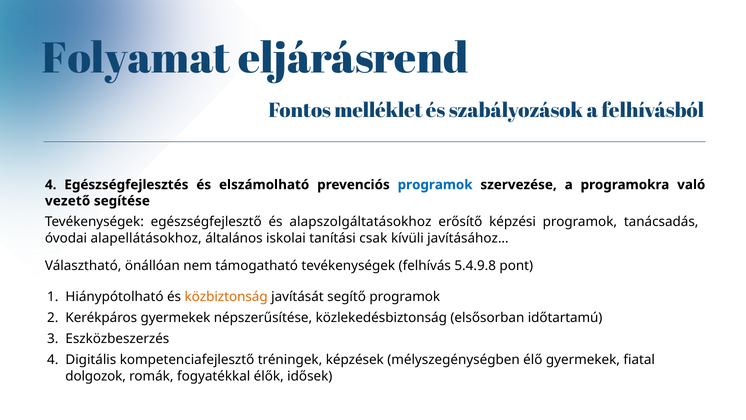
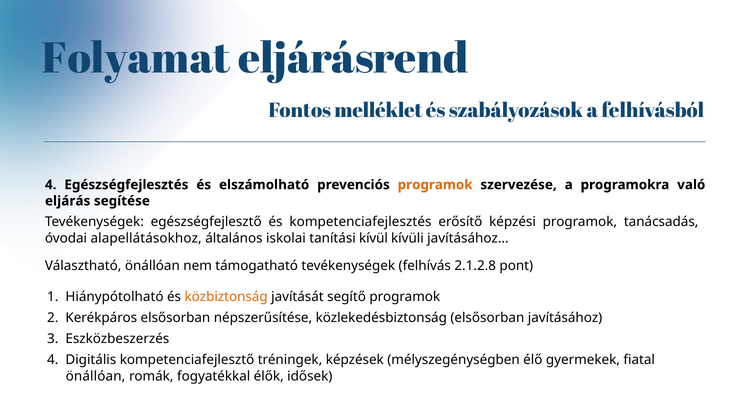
programok colour: blue -> orange (435, 185)
vezető: vezető -> eljárás (68, 201)
alapszolgáltatásokhoz: alapszolgáltatásokhoz -> kompetenciafejlesztés (360, 222)
csak: csak -> kívül (373, 238)
5.4.9.8: 5.4.9.8 -> 2.1.2.8 (475, 266)
Kerékpáros gyermekek: gyermekek -> elsősorban (175, 318)
időtartamú: időtartamú -> javításához (565, 318)
dolgozok: dolgozok -> önállóan (95, 376)
